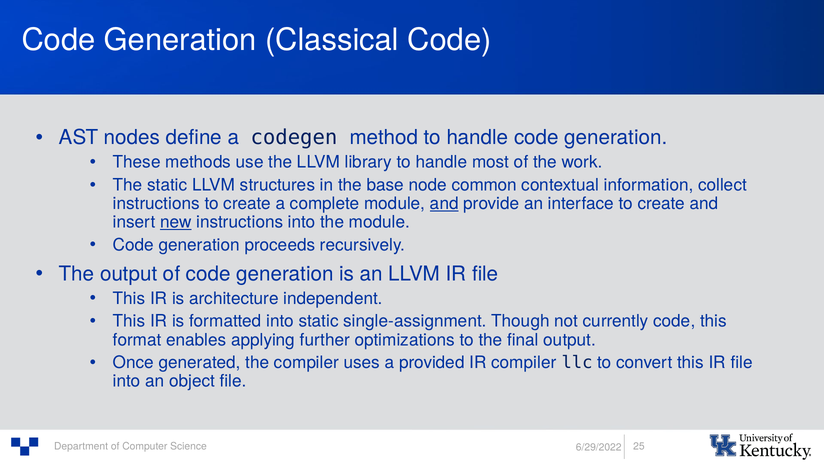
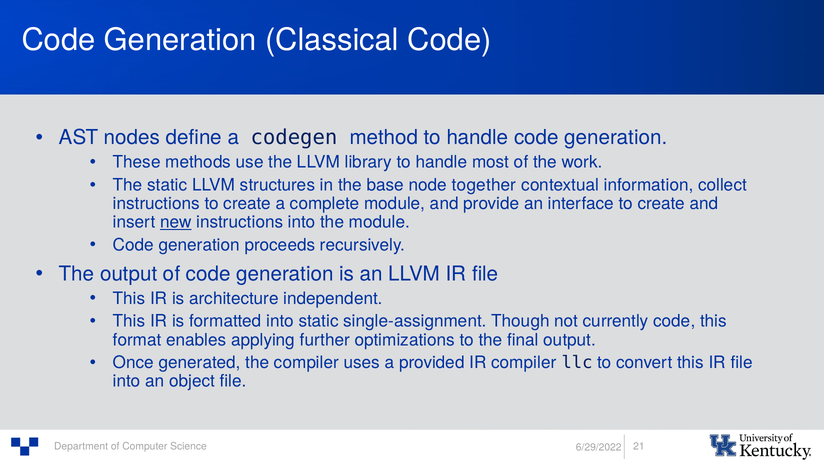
common: common -> together (484, 185)
and underline: present -> none (444, 204)
25: 25 -> 21 (639, 447)
